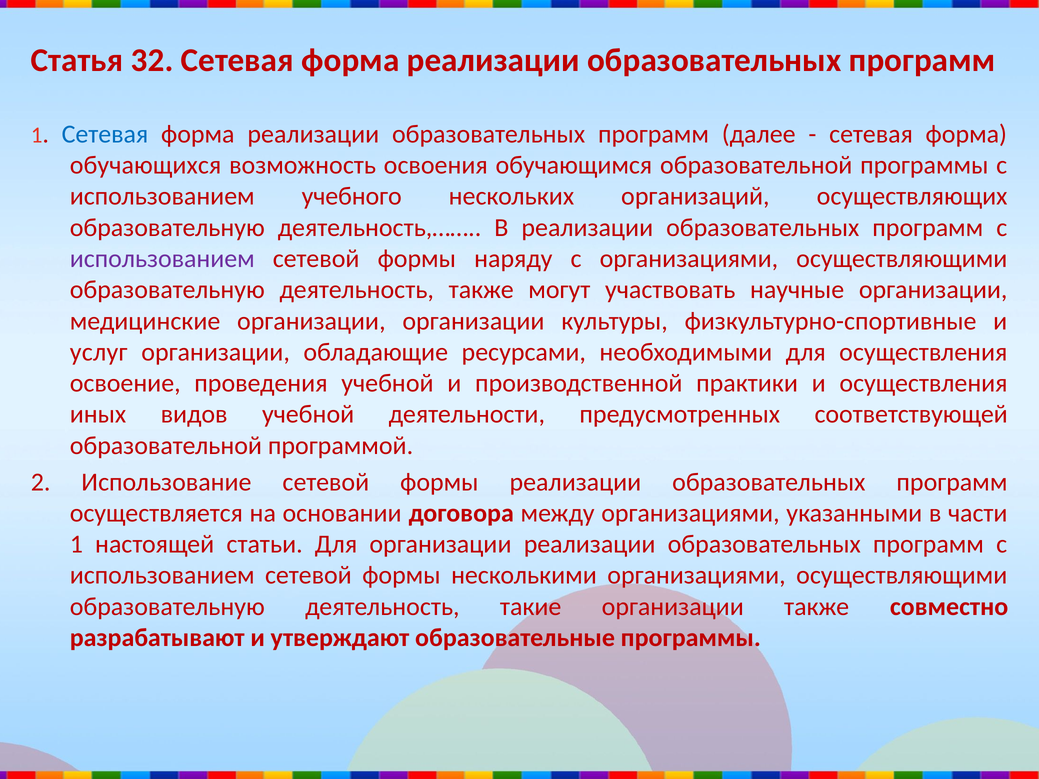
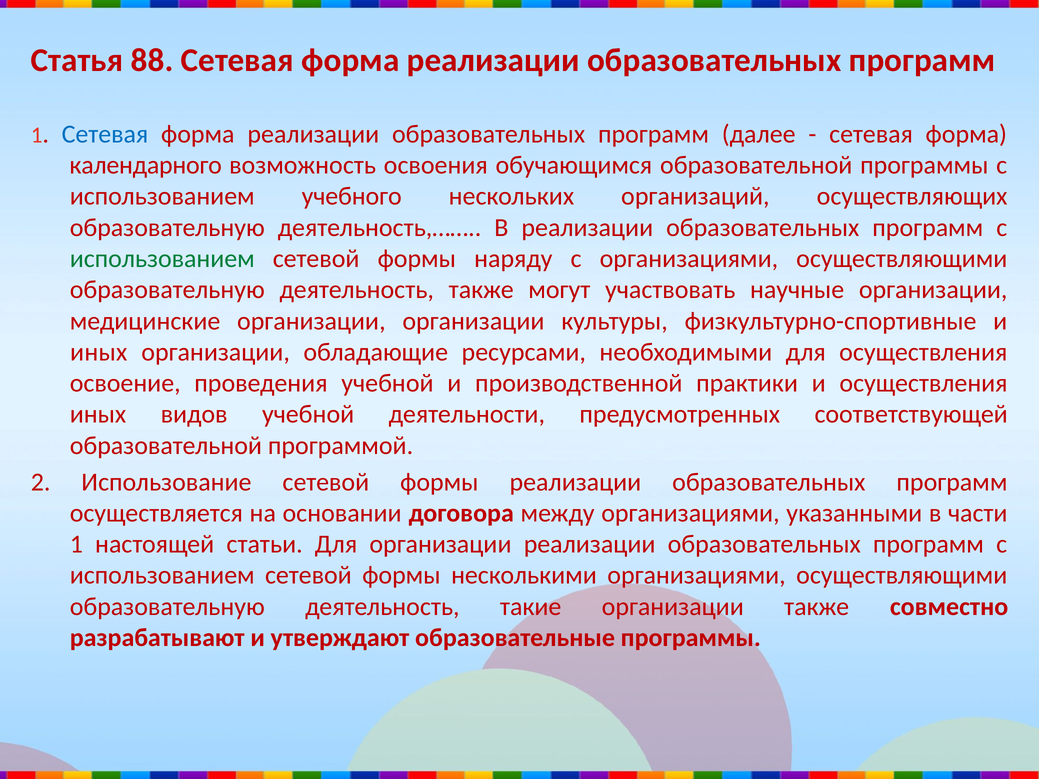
32: 32 -> 88 (152, 61)
обучающихся: обучающихся -> календарного (146, 165)
использованием colour: purple -> green (162, 259)
услуг: услуг -> иных (99, 352)
